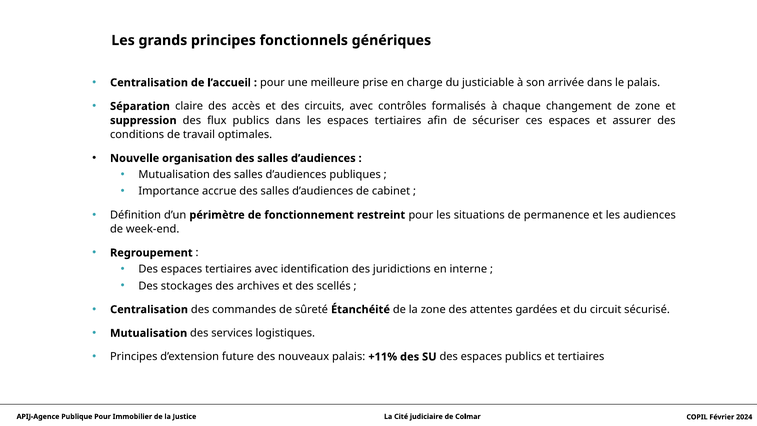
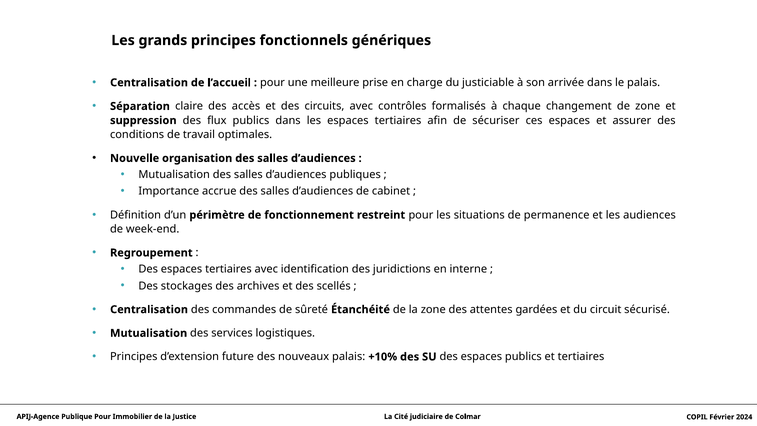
+11%: +11% -> +10% (383, 357)
